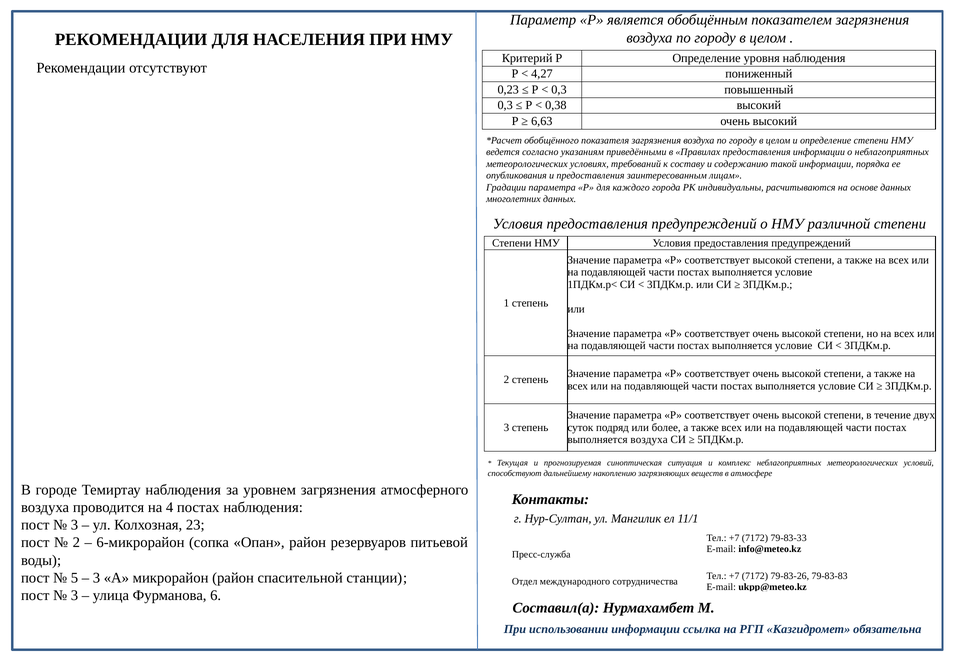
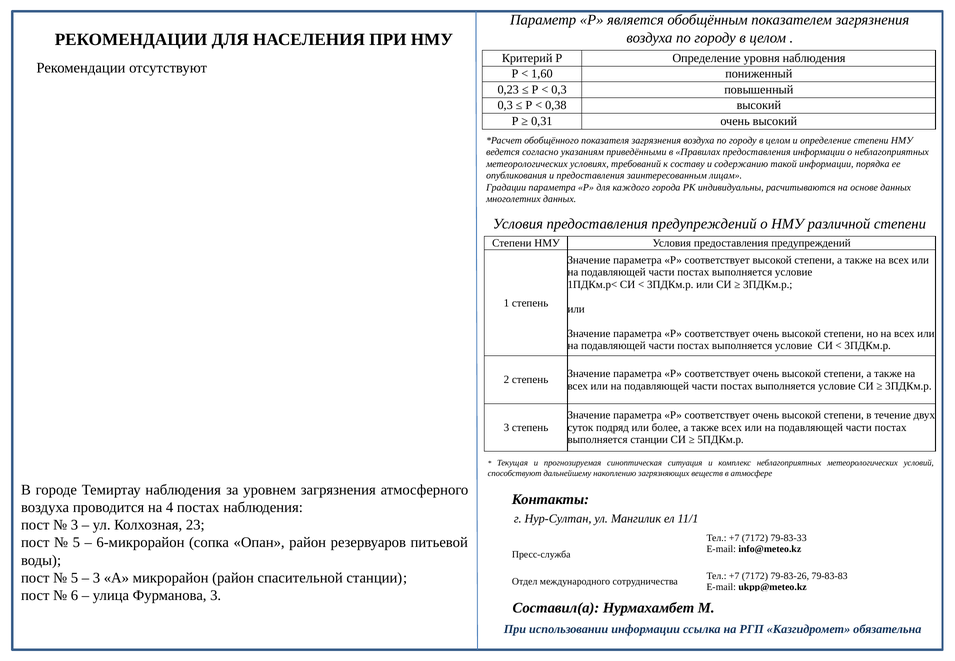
4,27: 4,27 -> 1,60 (542, 74)
6,63: 6,63 -> 0,31 (542, 121)
выполняется воздуха: воздуха -> станции (649, 440)
2: 2 -> 5 (76, 543)
3: 3 -> 6 (74, 596)
Фурманова 6: 6 -> 3 (216, 596)
